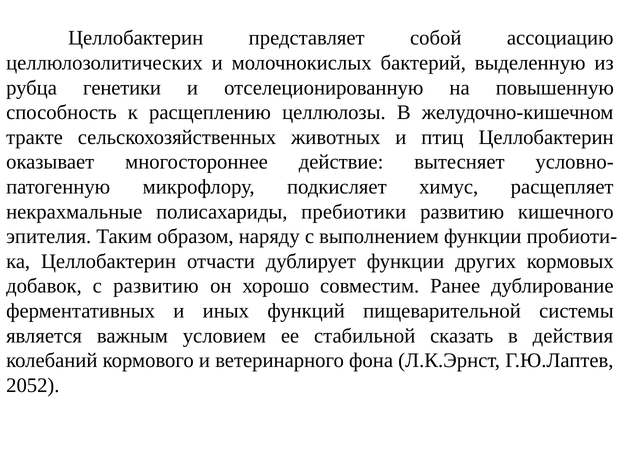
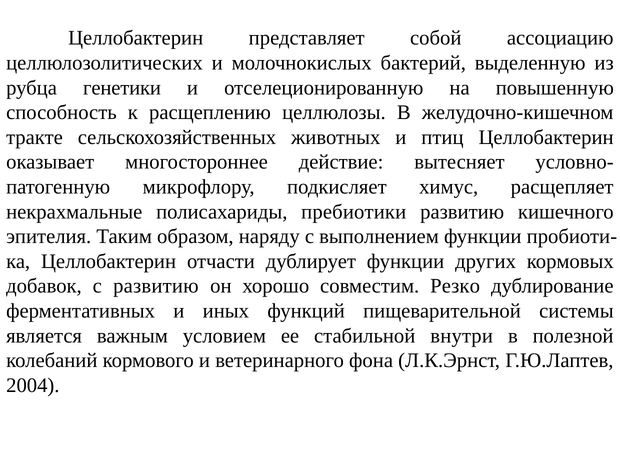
Ранее: Ранее -> Резко (455, 286)
сказать: сказать -> внутри (462, 336)
действия: действия -> полезной (573, 336)
2052: 2052 -> 2004 (33, 385)
